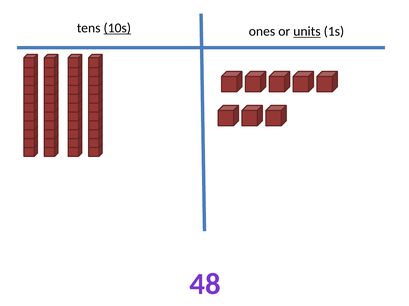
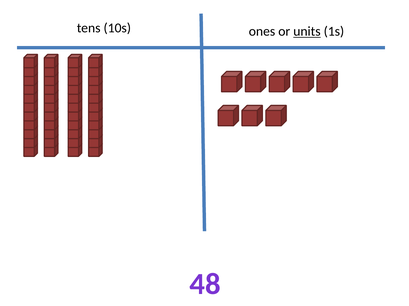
10s underline: present -> none (117, 28)
